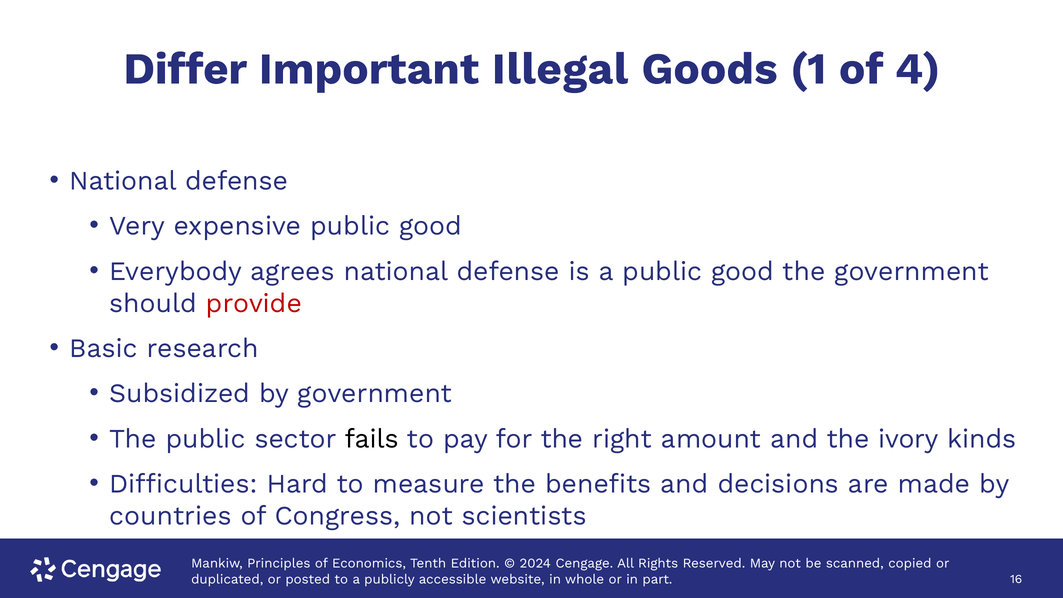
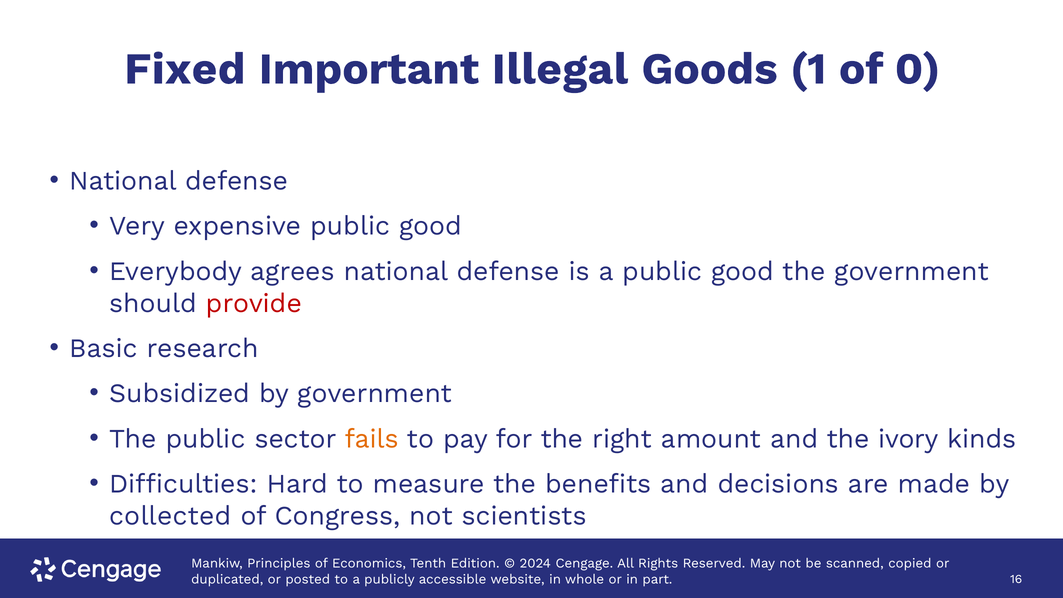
Differ: Differ -> Fixed (185, 69)
4: 4 -> 0 (917, 69)
fails colour: black -> orange (372, 439)
countries: countries -> collected (170, 516)
